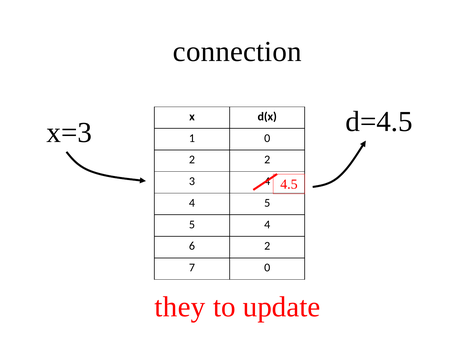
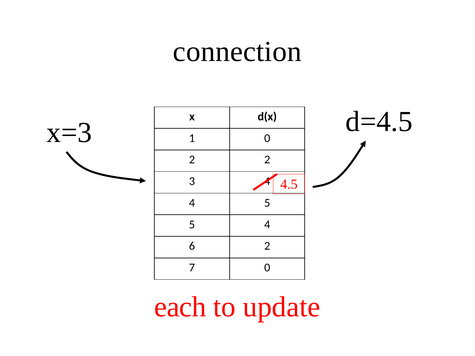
they: they -> each (180, 307)
